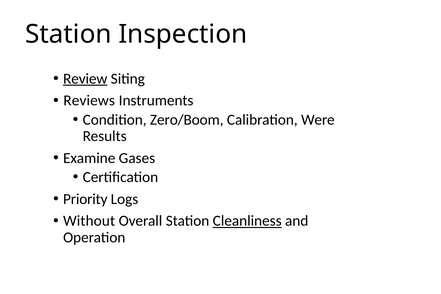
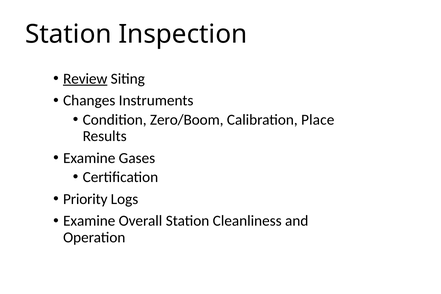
Reviews: Reviews -> Changes (89, 101)
Were: Were -> Place (318, 120)
Without: Without -> Examine (89, 221)
Cleanliness underline: present -> none (247, 221)
